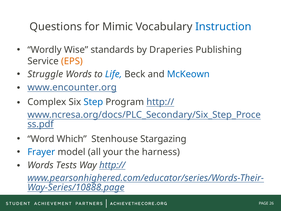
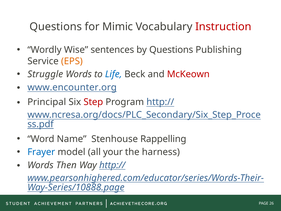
Instruction colour: blue -> red (223, 27)
standards: standards -> sentences (112, 50)
by Draperies: Draperies -> Questions (171, 50)
McKeown colour: blue -> red (188, 74)
Complex: Complex -> Principal (47, 102)
Step colour: blue -> red (93, 102)
Which: Which -> Name (72, 139)
Stargazing: Stargazing -> Rappelling (163, 139)
Tests: Tests -> Then (66, 165)
